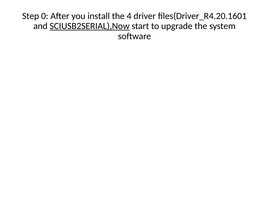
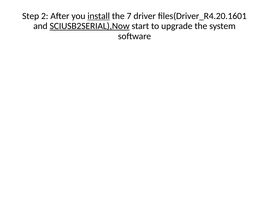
0: 0 -> 2 (45, 16)
install underline: none -> present (99, 16)
4: 4 -> 7 (129, 16)
